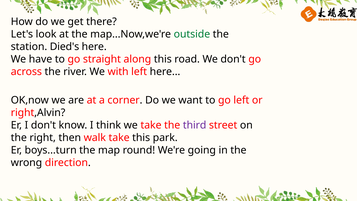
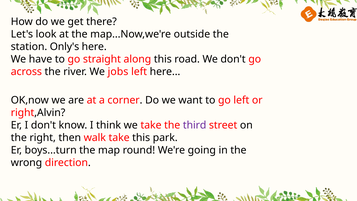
outside colour: green -> black (192, 34)
Died's: Died's -> Only's (65, 47)
with: with -> jobs (118, 72)
